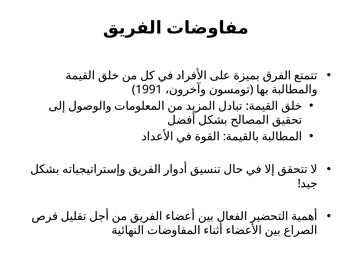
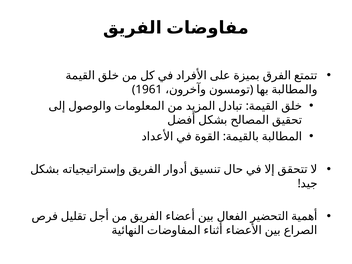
1991: 1991 -> 1961 (149, 90)
